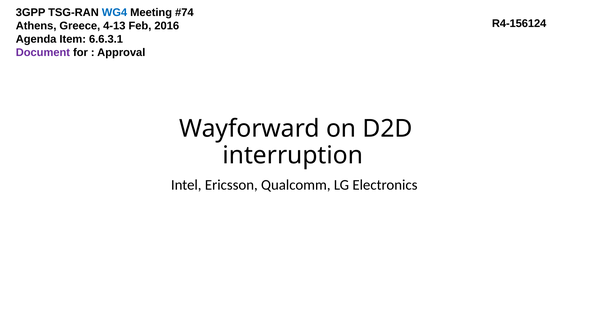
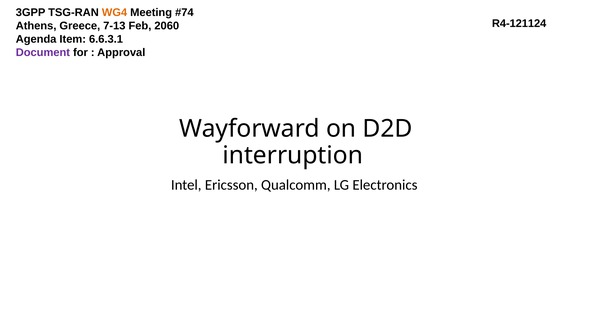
WG4 colour: blue -> orange (115, 12)
R4-156124: R4-156124 -> R4-121124 (519, 23)
4-13: 4-13 -> 7-13 (114, 26)
2016: 2016 -> 2060 (167, 26)
